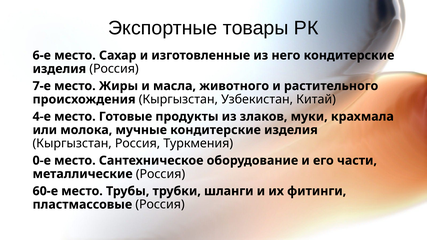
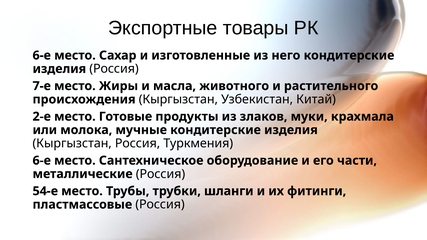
4-е: 4-е -> 2-е (42, 117)
0-е: 0-е -> 6-е (42, 161)
60-е: 60-е -> 54-е (45, 191)
